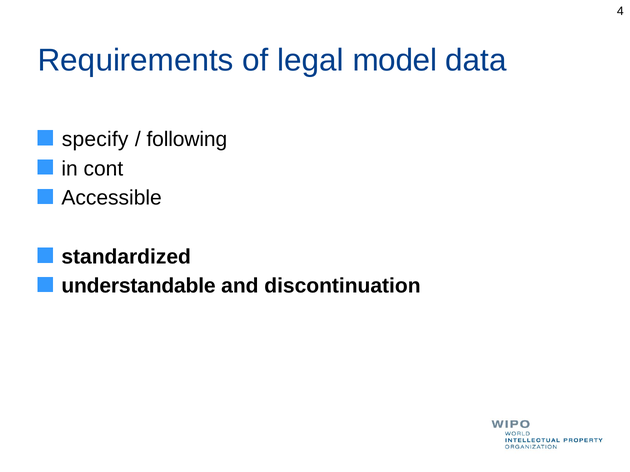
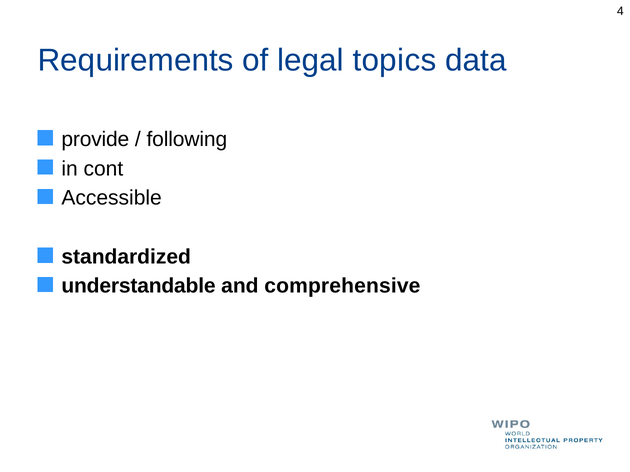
model: model -> topics (394, 60)
specify: specify -> provide (95, 139)
discontinuation: discontinuation -> comprehensive (342, 286)
